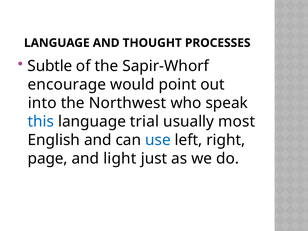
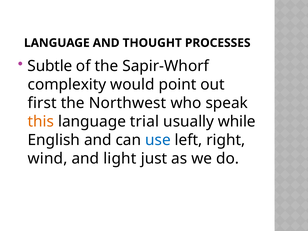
encourage: encourage -> complexity (67, 85)
into: into -> first (42, 103)
this colour: blue -> orange (41, 121)
most: most -> while (237, 121)
page: page -> wind (48, 158)
